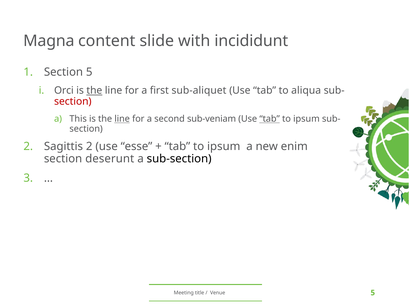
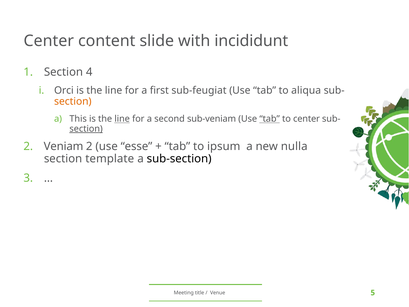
Magna: Magna -> Center (49, 41)
Section 5: 5 -> 4 (89, 72)
the underline: present -> none (94, 90)
sub-aliquet: sub-aliquet -> sub-feugiat (199, 90)
section colour: red -> orange (73, 102)
ipsum: ipsum -> center (307, 119)
section underline: none -> present (86, 129)
Sagittis: Sagittis -> Veniam (64, 146)
enim: enim -> nulla (294, 146)
deserunt: deserunt -> template (110, 159)
